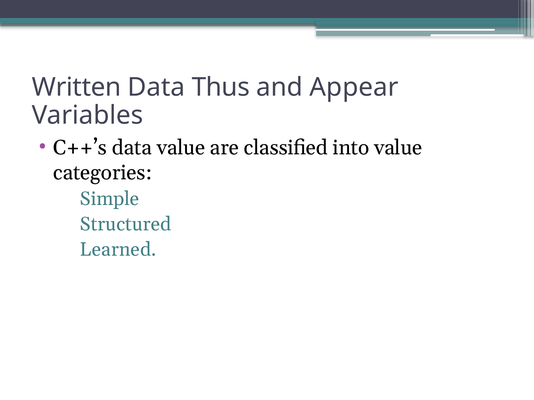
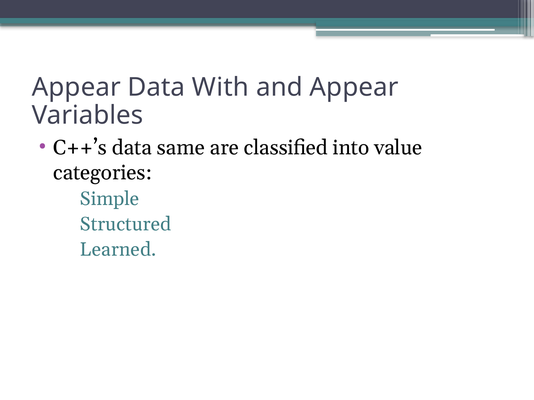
Written: Written -> Appear (76, 87)
Thus: Thus -> With (221, 87)
data value: value -> same (181, 148)
